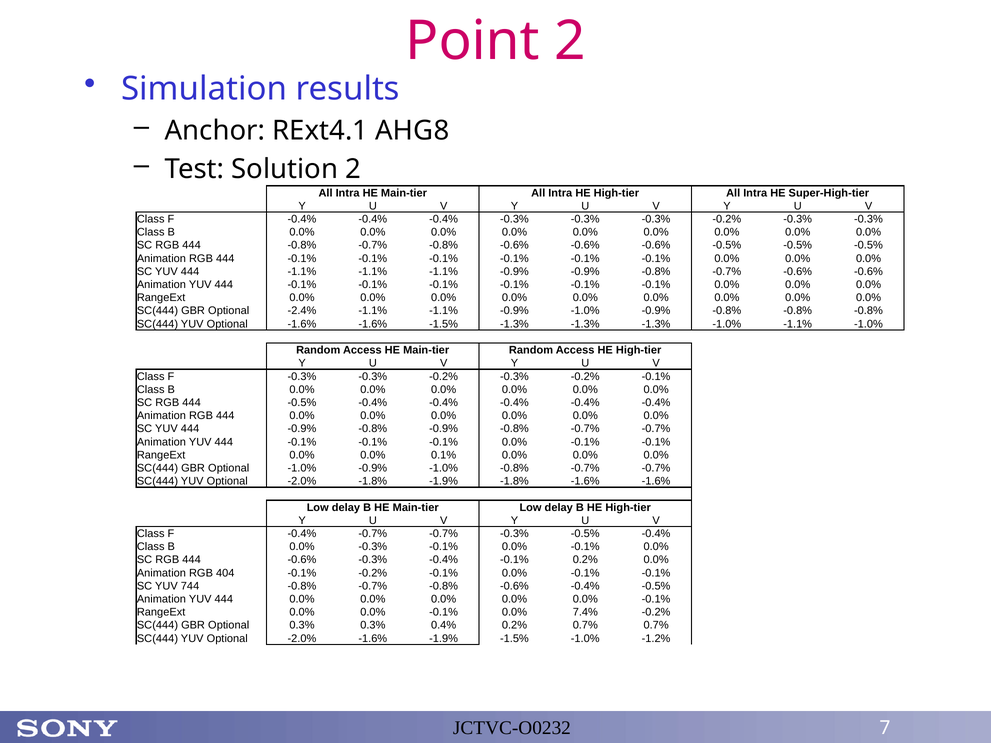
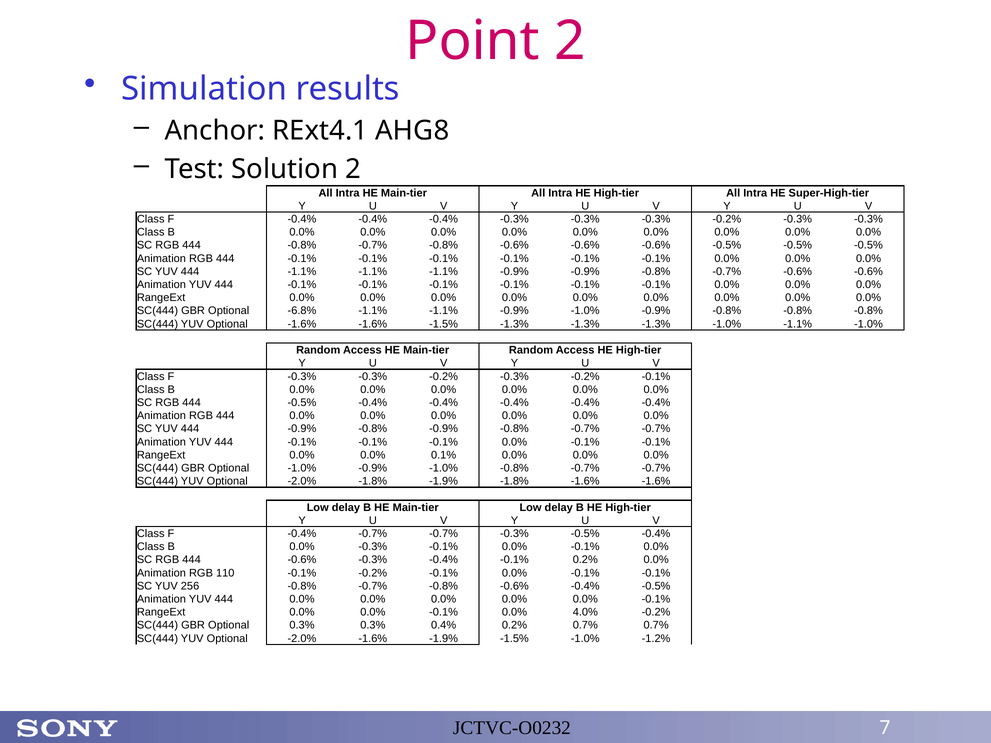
-2.4%: -2.4% -> -6.8% (302, 311)
404: 404 -> 110 (225, 573)
744: 744 -> 256 (190, 586)
7.4%: 7.4% -> 4.0% (585, 612)
